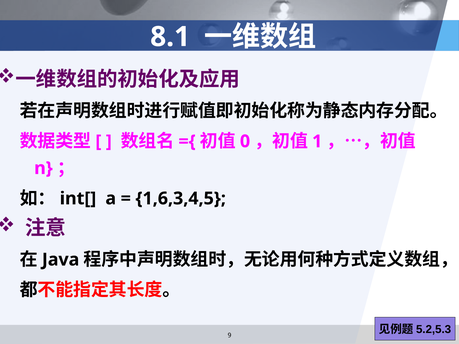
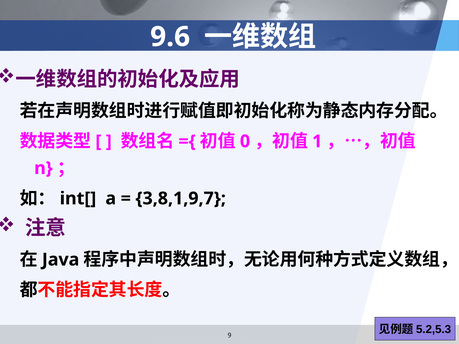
8.1: 8.1 -> 9.6 (170, 37)
1,6,3,4,5: 1,6,3,4,5 -> 3,8,1,9,7 (181, 199)
